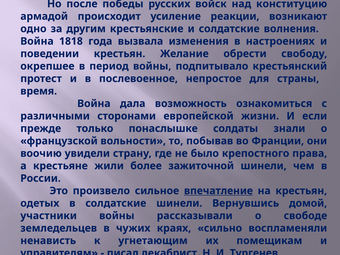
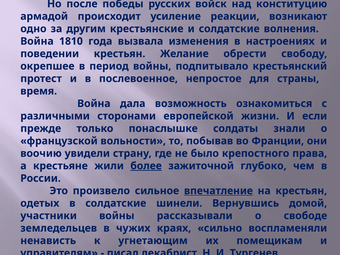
1818: 1818 -> 1810 (71, 41)
более underline: none -> present (146, 166)
зажиточной шинели: шинели -> глубоко (264, 166)
